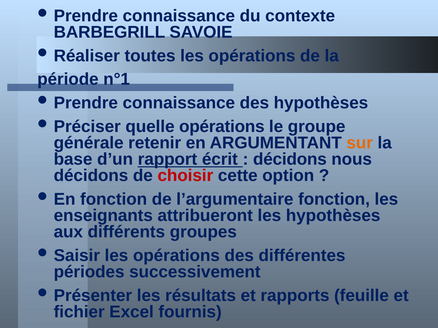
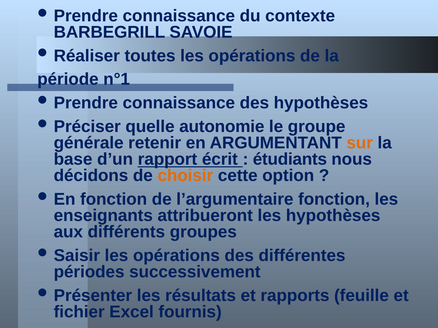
quelle opérations: opérations -> autonomie (222, 127)
décidons: décidons -> étudiants (290, 160)
choisir colour: red -> orange (185, 176)
